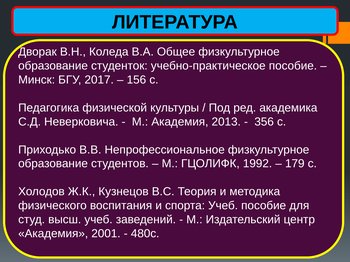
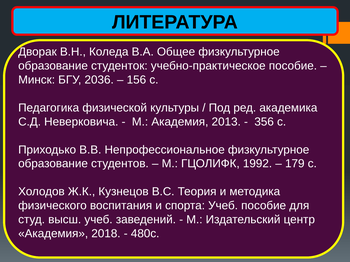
2017: 2017 -> 2036 (99, 80)
2001: 2001 -> 2018 (106, 234)
